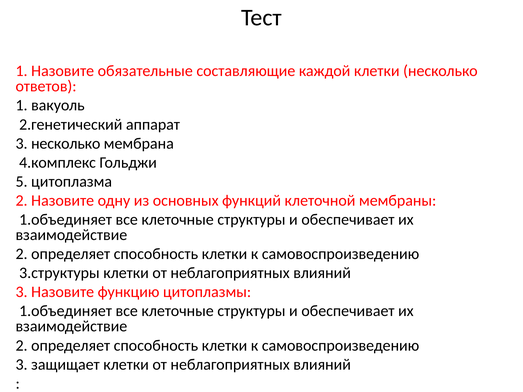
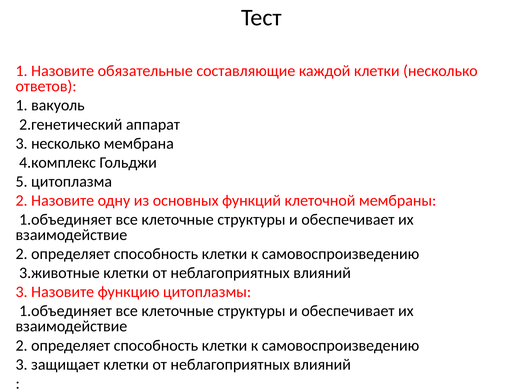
3.структуры: 3.структуры -> 3.животные (59, 273)
